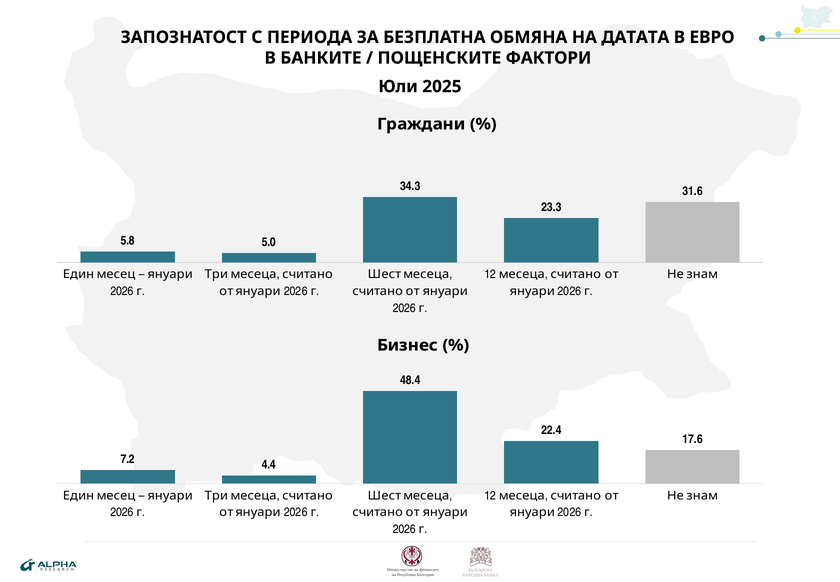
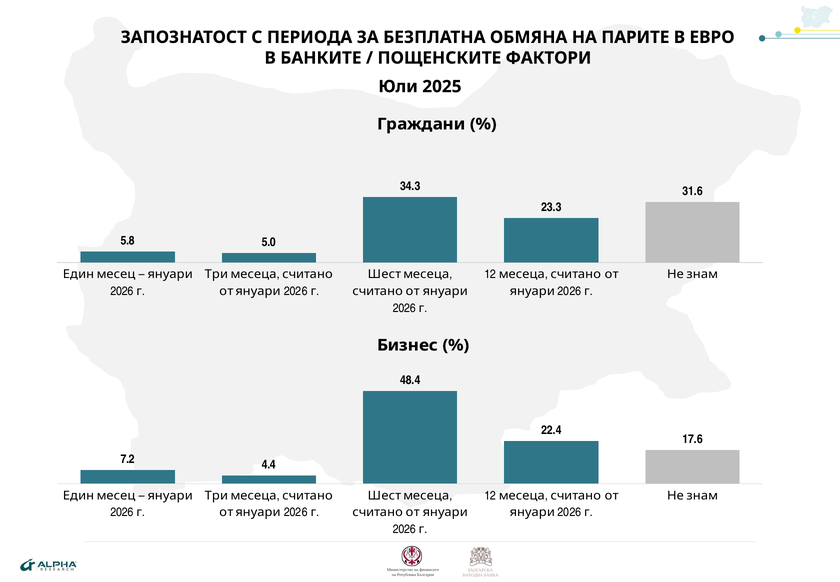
ДАТАТА: ДАТАТА -> ПАРИТЕ (635, 37)
